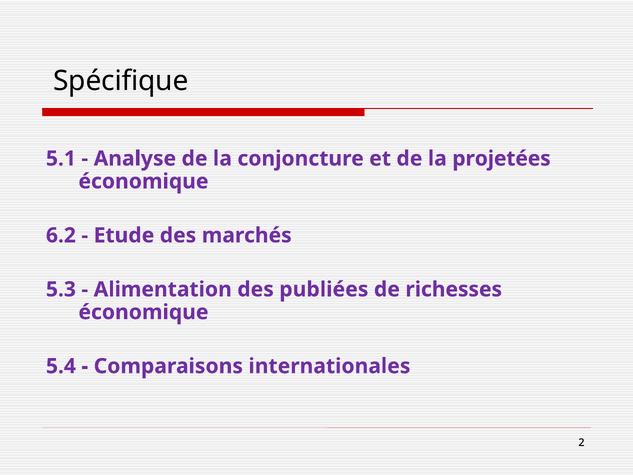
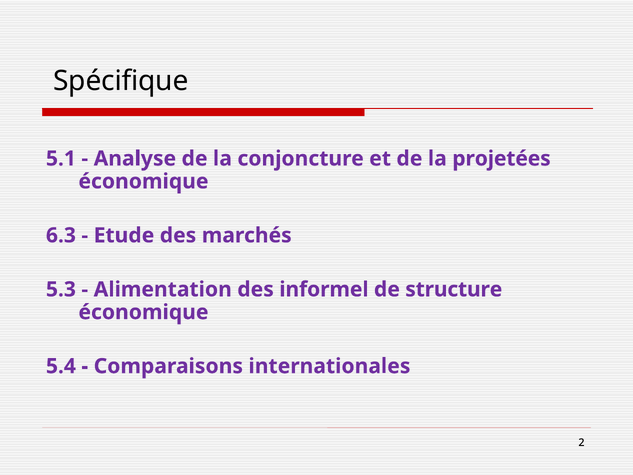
6.2: 6.2 -> 6.3 (61, 235)
publiées: publiées -> informel (324, 289)
richesses: richesses -> structure (454, 289)
